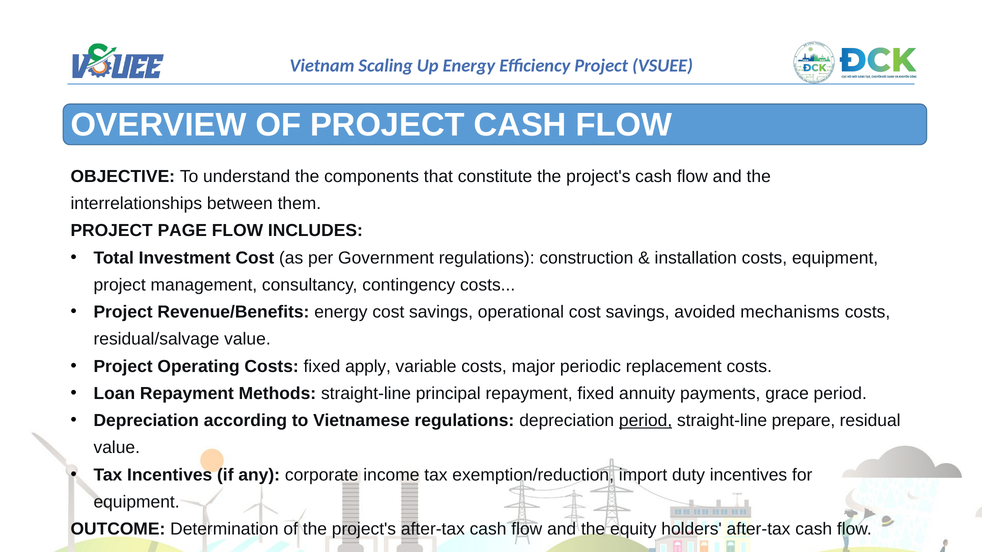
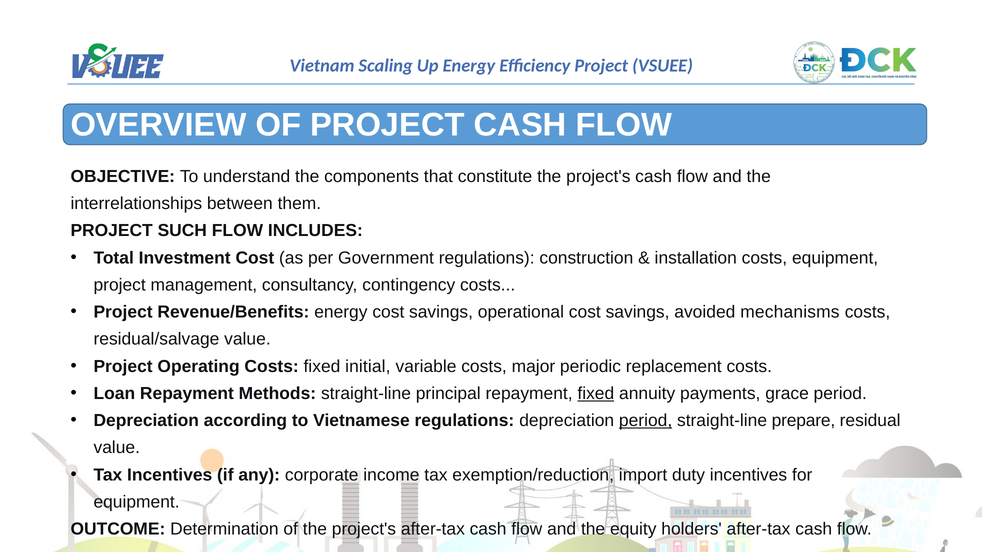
PAGE: PAGE -> SUCH (182, 231)
apply: apply -> initial (368, 367)
fixed underline: none -> present (596, 394)
